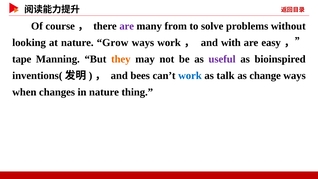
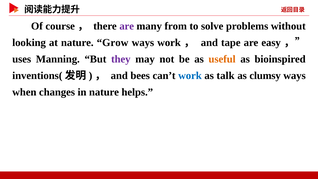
with: with -> tape (231, 43)
tape: tape -> uses (22, 59)
they colour: orange -> purple (121, 59)
useful colour: purple -> orange (222, 59)
change: change -> clumsy (265, 76)
thing: thing -> helps (137, 92)
